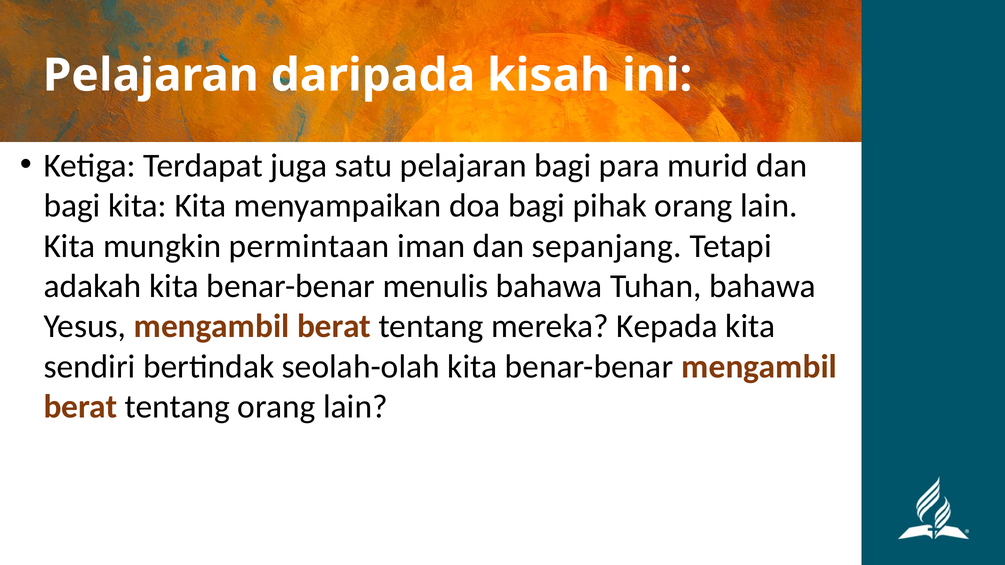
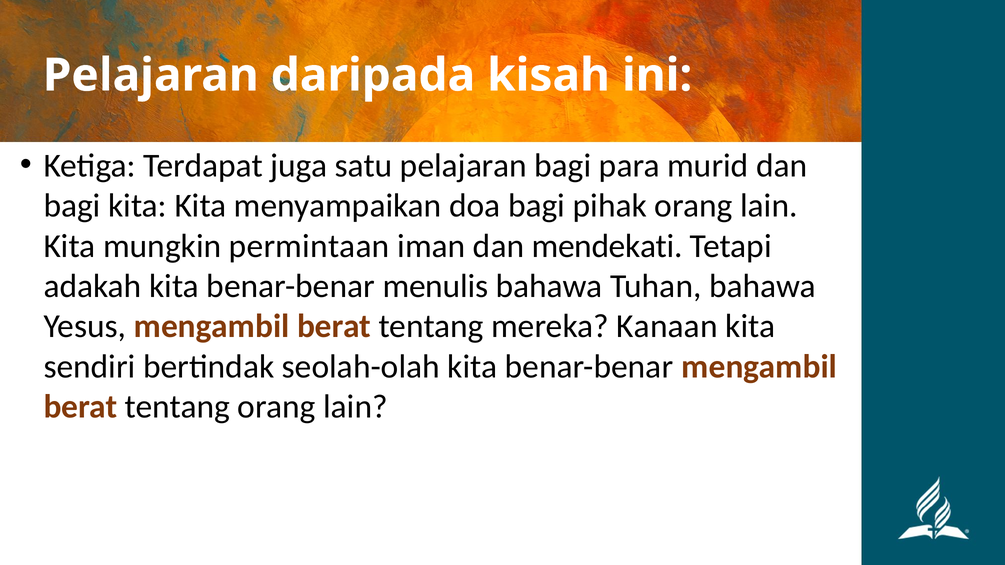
sepanjang: sepanjang -> mendekati (607, 246)
Kepada: Kepada -> Kanaan (667, 327)
